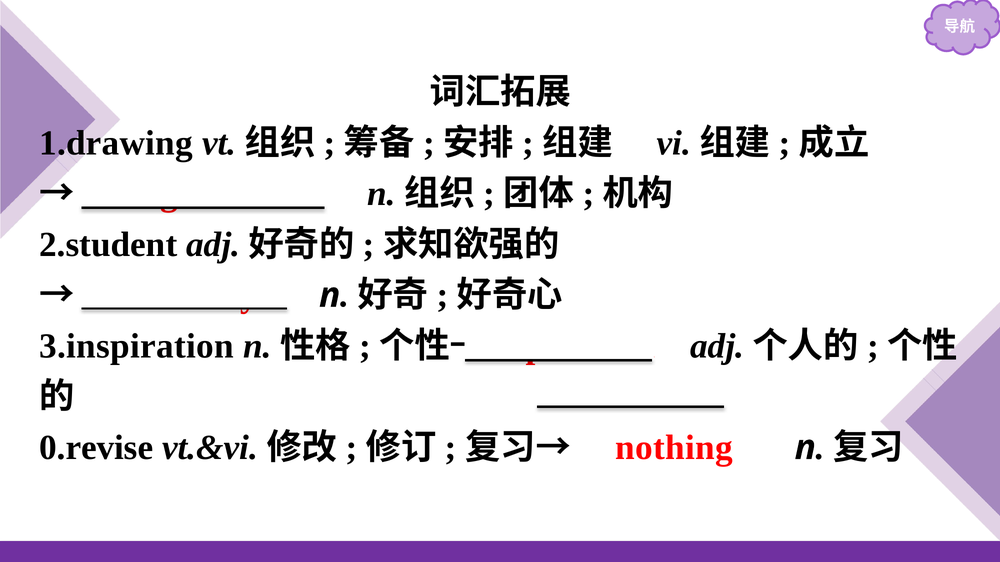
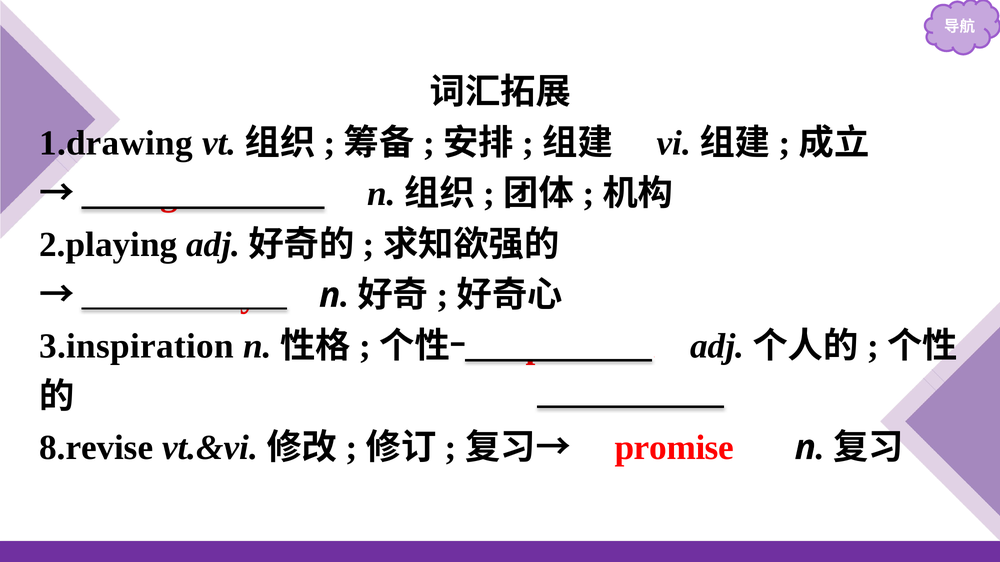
2.student: 2.student -> 2.playing (108, 245)
0.revise: 0.revise -> 8.revise (96, 448)
nothing: nothing -> promise (674, 448)
